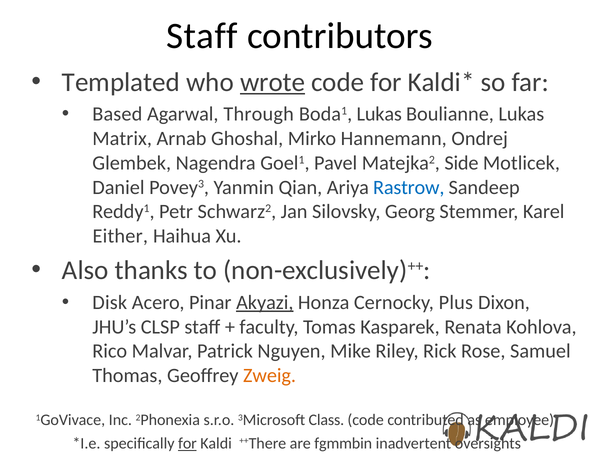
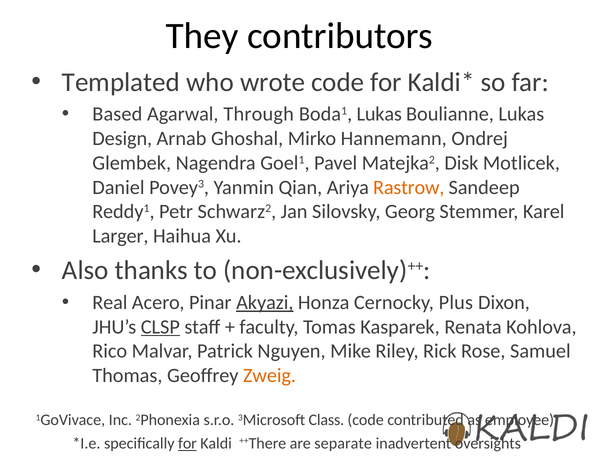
Staff: Staff -> They (202, 36)
wrote underline: present -> none (273, 82)
Matrix: Matrix -> Design (122, 138)
Side: Side -> Disk (461, 163)
Rastrow colour: blue -> orange (409, 187)
Either: Either -> Larger (120, 236)
Disk: Disk -> Real (110, 302)
CLSP underline: none -> present (160, 327)
fgmmbin: fgmmbin -> separate (343, 443)
